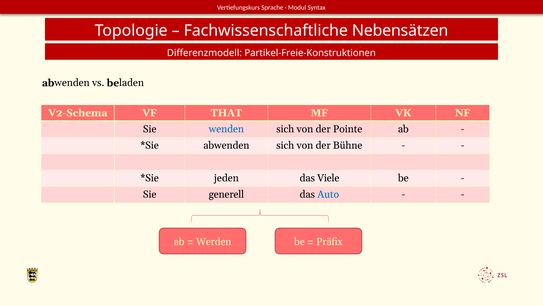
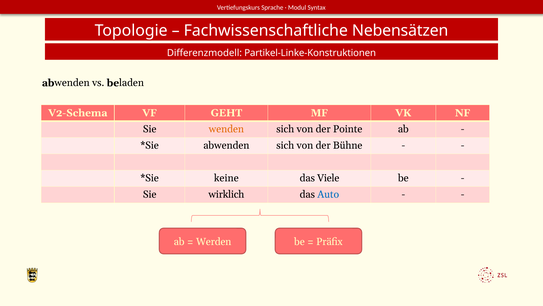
Partikel-Freie-Konstruktionen: Partikel-Freie-Konstruktionen -> Partikel-Linke-Konstruktionen (310, 53)
THAT: THAT -> GEHT (226, 113)
wenden colour: blue -> orange (226, 129)
jeden: jeden -> keine (226, 178)
generell: generell -> wirklich (226, 194)
